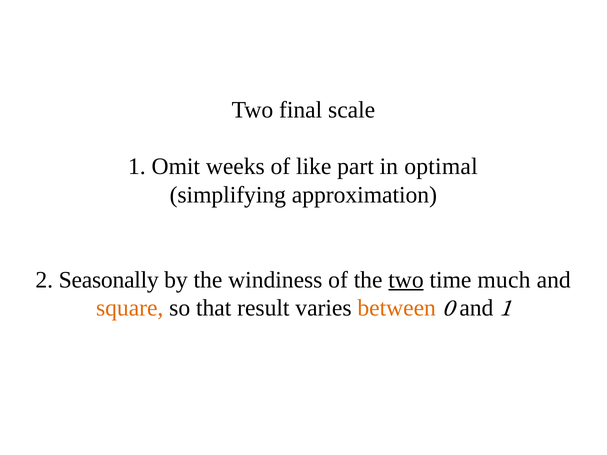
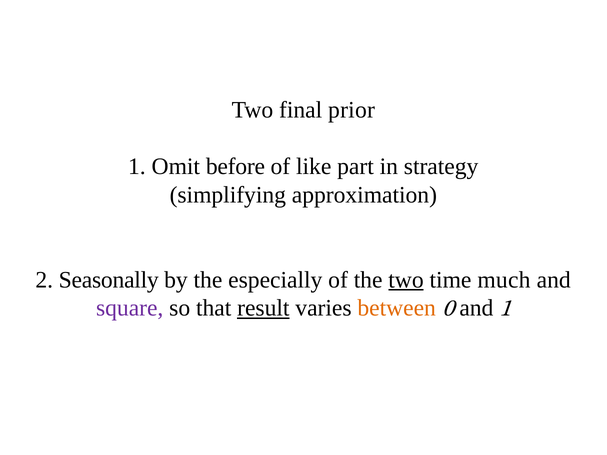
scale: scale -> prior (351, 110)
weeks: weeks -> before (235, 167)
optimal: optimal -> strategy (441, 167)
windiness: windiness -> especially (275, 280)
square colour: orange -> purple (130, 308)
result underline: none -> present (263, 308)
